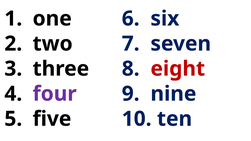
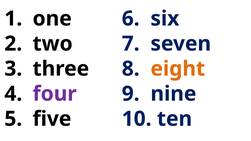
eight colour: red -> orange (178, 69)
